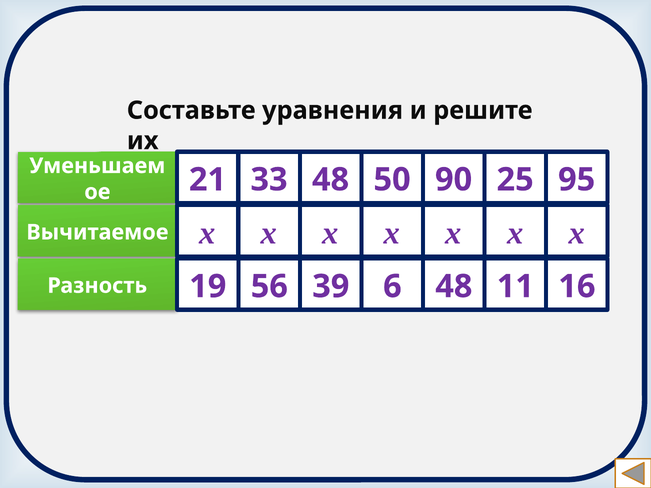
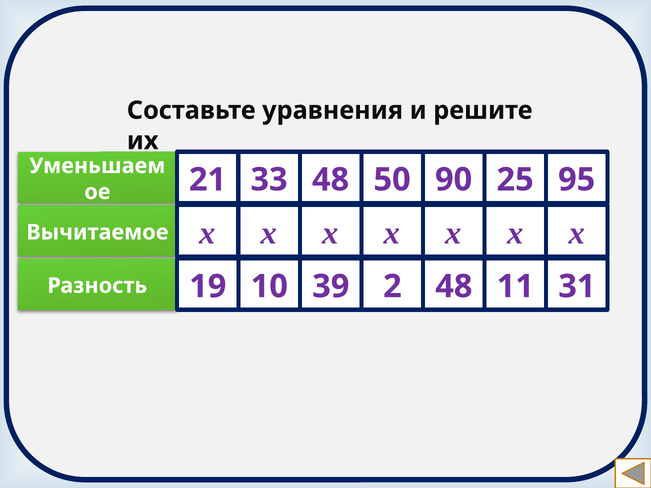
56: 56 -> 10 (269, 287)
6: 6 -> 2 (392, 287)
16: 16 -> 31 (577, 287)
